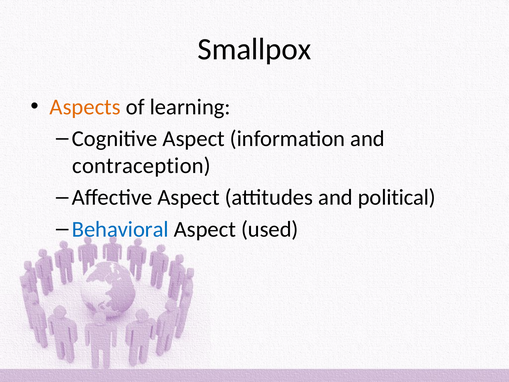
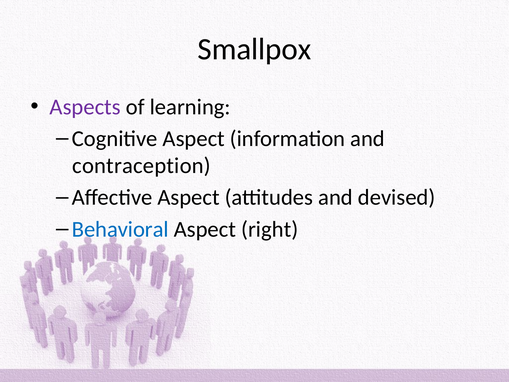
Aspects colour: orange -> purple (85, 107)
political: political -> devised (397, 197)
used: used -> right (270, 229)
